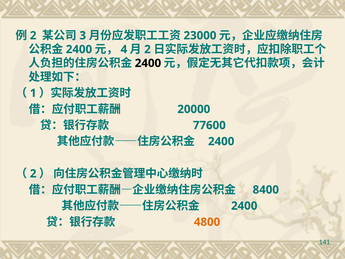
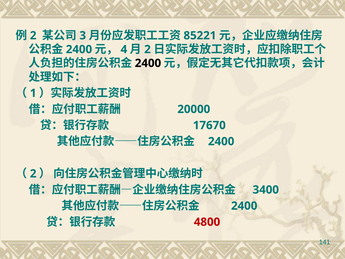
23000: 23000 -> 85221 (200, 36)
77600: 77600 -> 17670 (209, 125)
8400: 8400 -> 3400 (266, 190)
4800 colour: orange -> red (207, 222)
